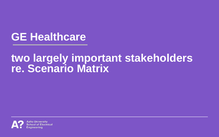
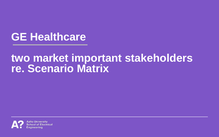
largely: largely -> market (51, 58)
